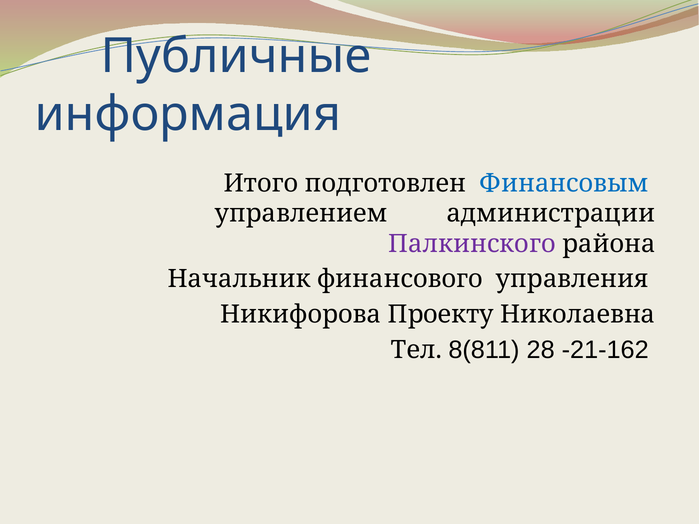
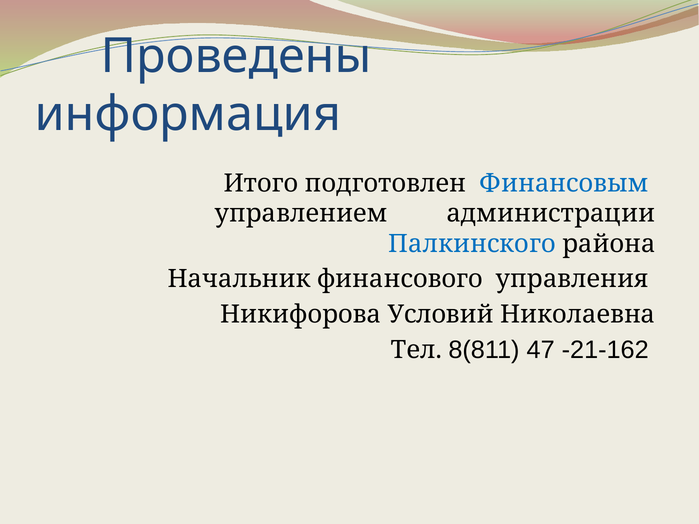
Публичные: Публичные -> Проведены (236, 56)
Палкинского colour: purple -> blue (472, 244)
Проекту: Проекту -> Условий (441, 315)
28: 28 -> 47 (541, 350)
